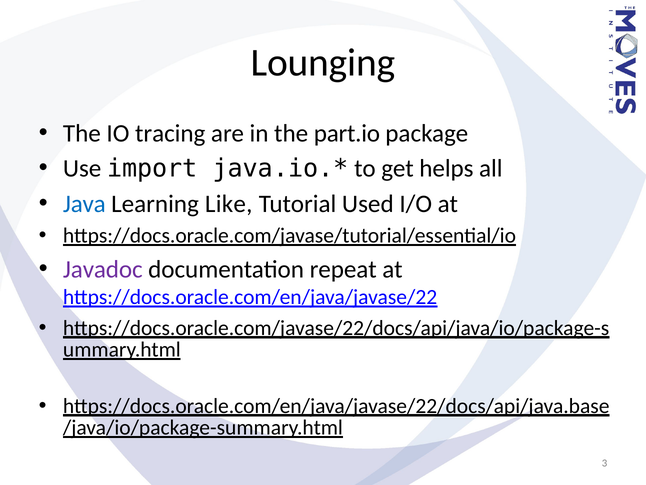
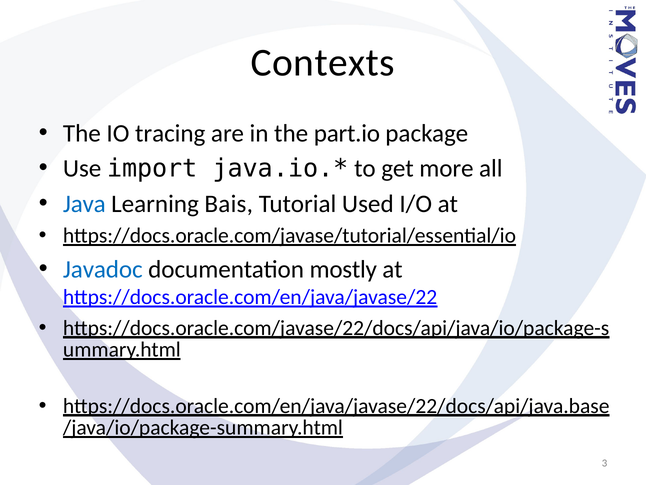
Lounging: Lounging -> Contexts (323, 63)
helps: helps -> more (446, 168)
Like: Like -> Bais (229, 204)
Javadoc colour: purple -> blue (103, 269)
repeat: repeat -> mostly (343, 269)
